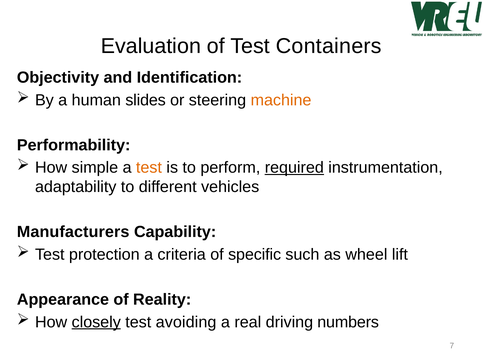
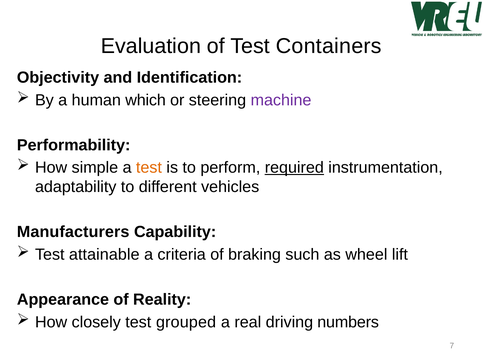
slides: slides -> which (146, 100)
machine colour: orange -> purple (281, 100)
protection: protection -> attainable (104, 255)
specific: specific -> braking (255, 255)
closely underline: present -> none (96, 322)
avoiding: avoiding -> grouped (186, 322)
